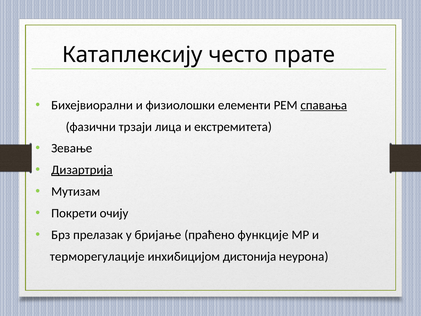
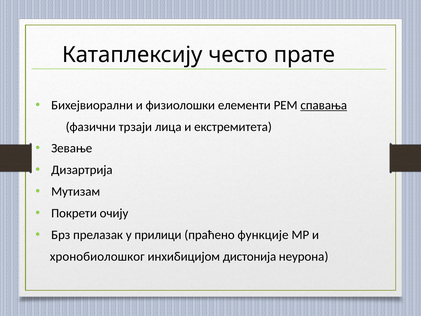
Дизартрија underline: present -> none (82, 170)
бријање: бријање -> прилици (158, 235)
терморегулације: терморегулације -> хронобиолошког (97, 256)
